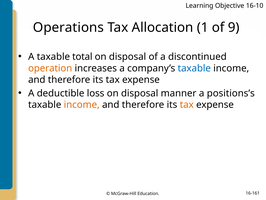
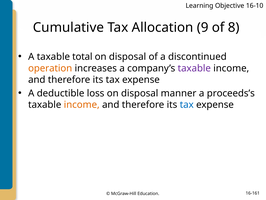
Operations: Operations -> Cumulative (68, 28)
1: 1 -> 9 (203, 28)
9: 9 -> 8 (234, 28)
taxable colour: blue -> purple (194, 68)
positions’s: positions’s -> proceeds’s (231, 93)
tax colour: orange -> blue (187, 105)
